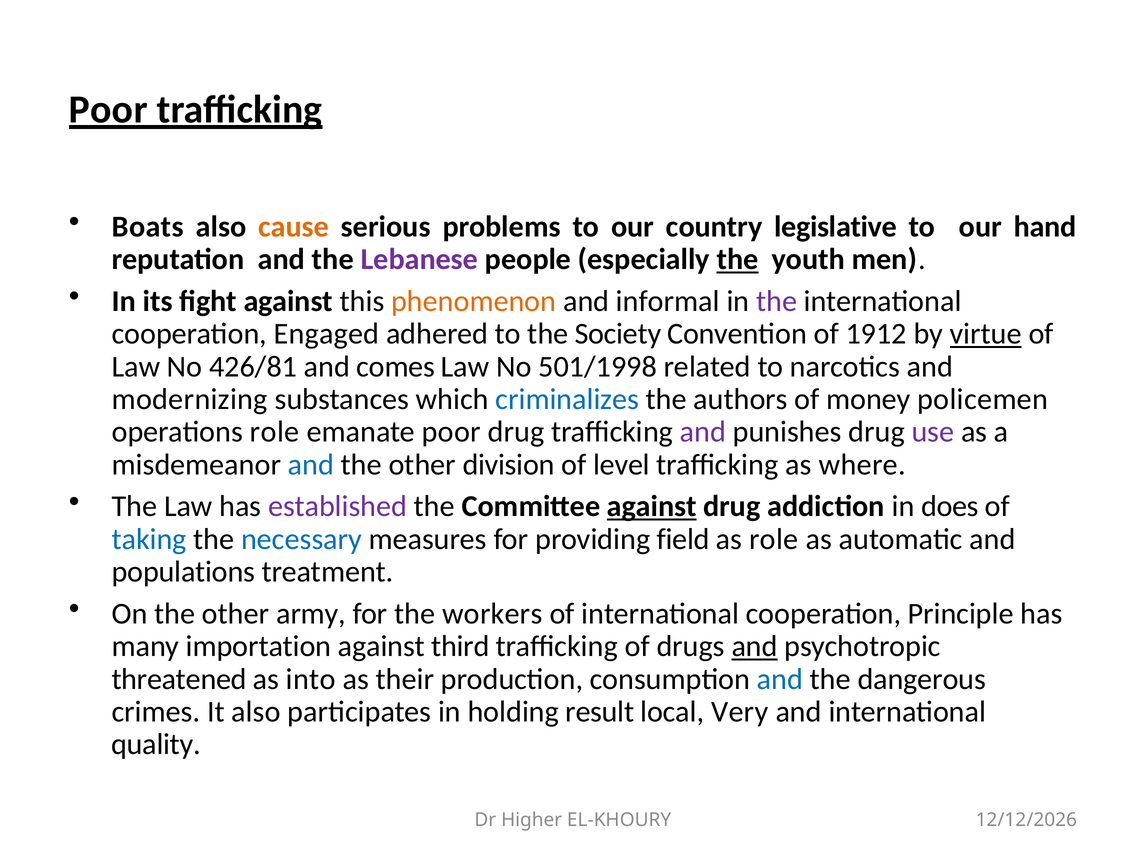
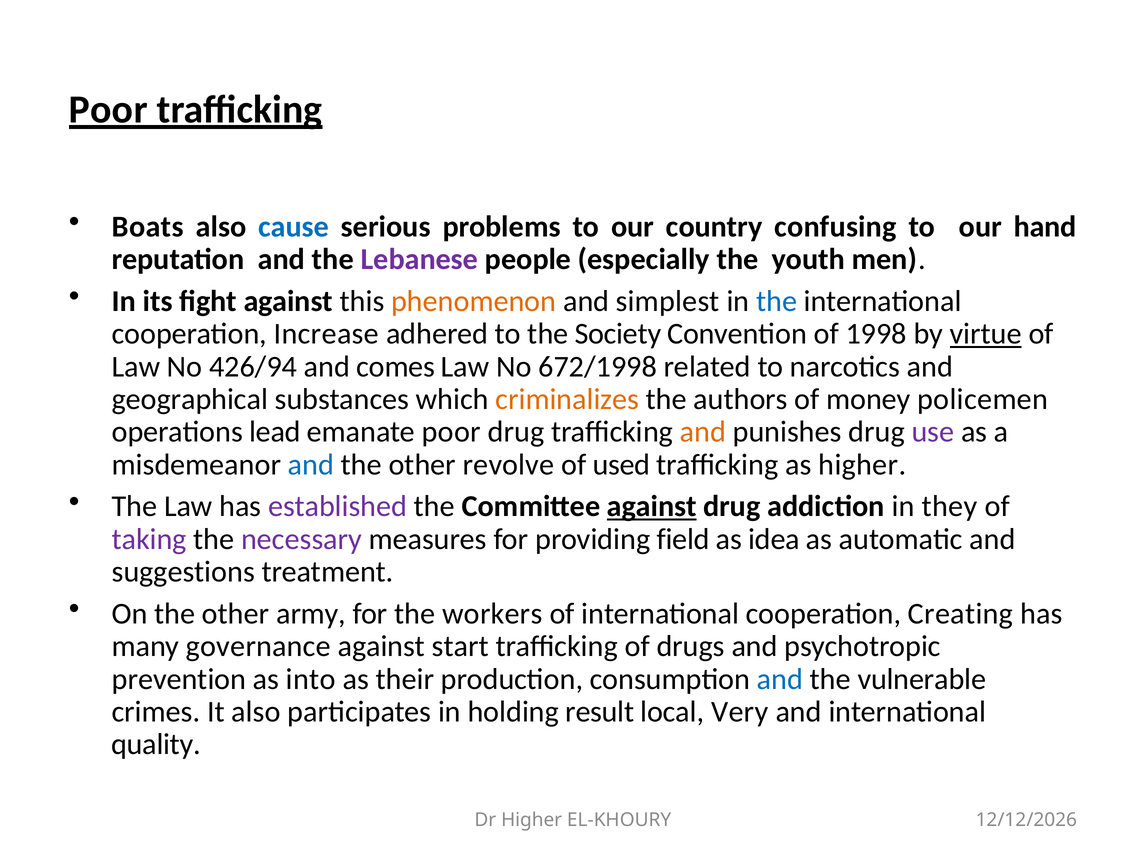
cause colour: orange -> blue (294, 227)
legislative: legislative -> confusing (835, 227)
the underline: present -> none (738, 259)
informal: informal -> simplest (668, 301)
the colour: purple -> blue (777, 301)
Engaged: Engaged -> Increase (326, 334)
1912: 1912 -> 1998 (876, 334)
426/81: 426/81 -> 426/94 (253, 366)
501/1998: 501/1998 -> 672/1998 (598, 366)
modernizing: modernizing -> geographical (190, 399)
criminalizes colour: blue -> orange (567, 399)
operations role: role -> lead (275, 432)
and colour: purple -> orange (703, 432)
division: division -> revolve (508, 464)
level: level -> used (621, 464)
as where: where -> higher (862, 464)
does: does -> they (950, 506)
taking colour: blue -> purple (149, 539)
necessary colour: blue -> purple (302, 539)
as role: role -> idea (774, 539)
populations: populations -> suggestions (183, 572)
Principle: Principle -> Creating (961, 613)
importation: importation -> governance (258, 646)
third: third -> start (460, 646)
and underline: present -> none (755, 646)
threatened: threatened -> prevention (179, 679)
dangerous: dangerous -> vulnerable (922, 679)
